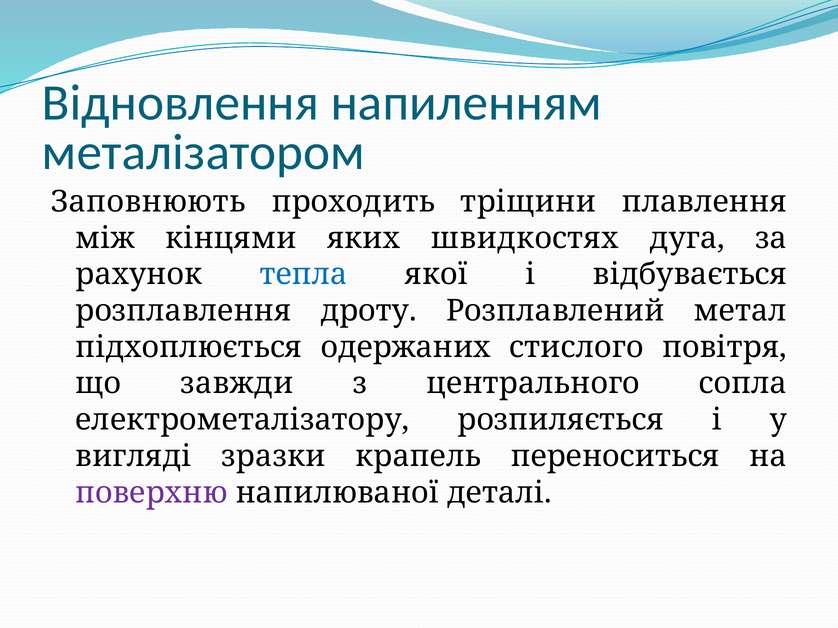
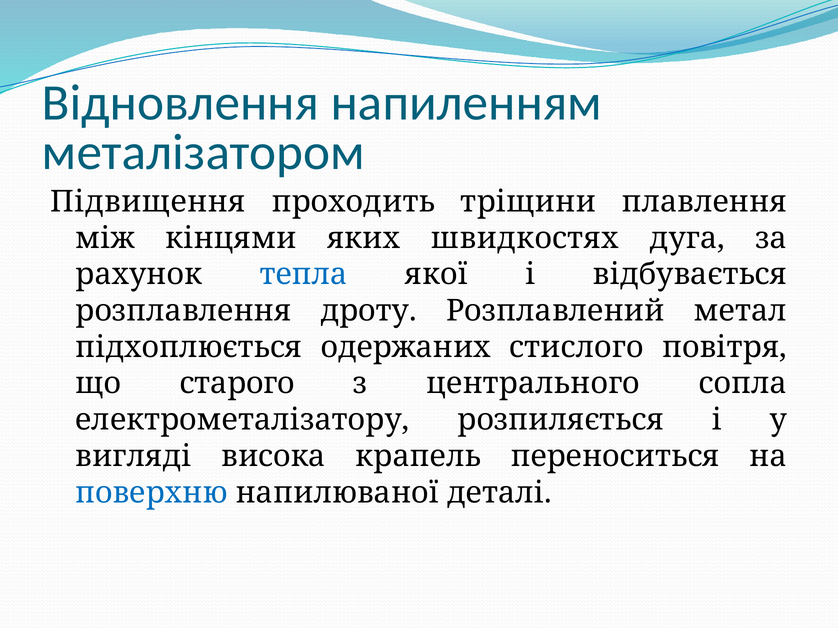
Заповнюють: Заповнюють -> Підвищення (148, 202)
завжди: завжди -> старого (237, 384)
зразки: зразки -> висока (274, 457)
поверхню colour: purple -> blue (151, 493)
